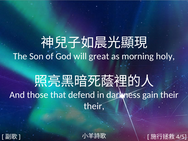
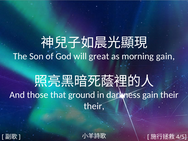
morning holy: holy -> gain (165, 56)
defend: defend -> ground (82, 95)
